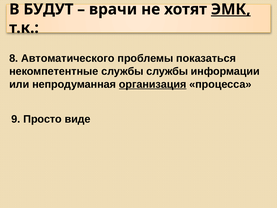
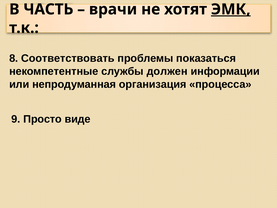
БУДУТ: БУДУТ -> ЧАСТЬ (48, 9)
Автоматического: Автоматического -> Соответствовать (68, 58)
службы службы: службы -> должен (167, 71)
организация underline: present -> none (153, 84)
